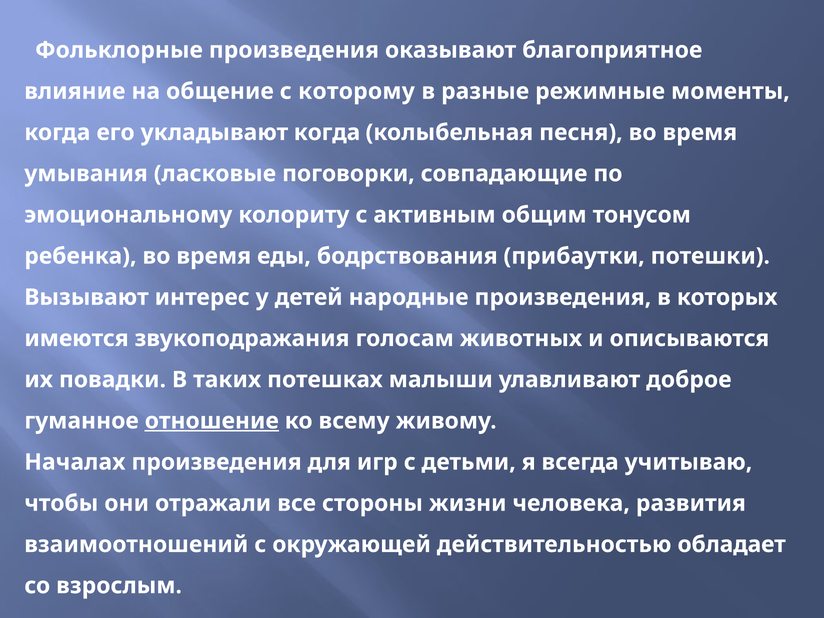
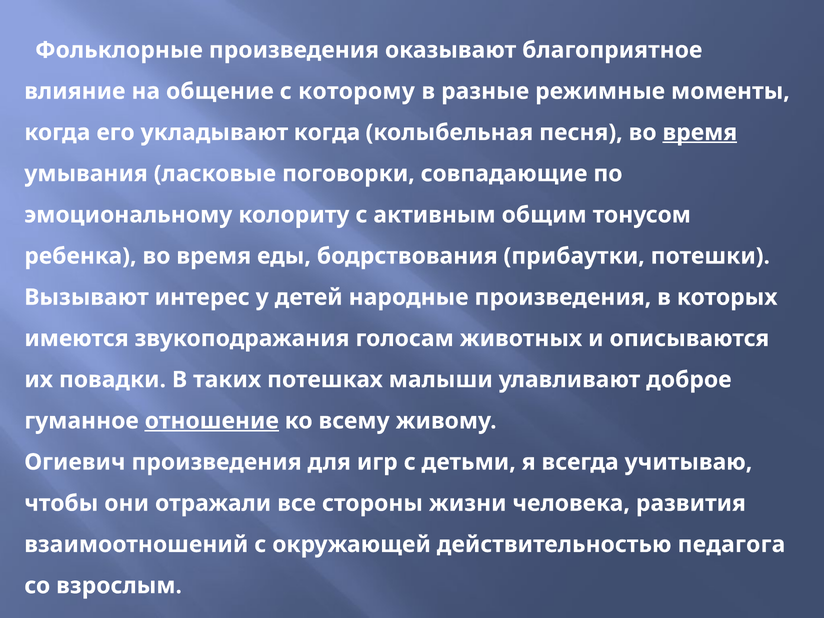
время underline: none -> present (700, 132)
Началах: Началах -> Огиевич (75, 462)
обладает: обладает -> педагога (731, 544)
